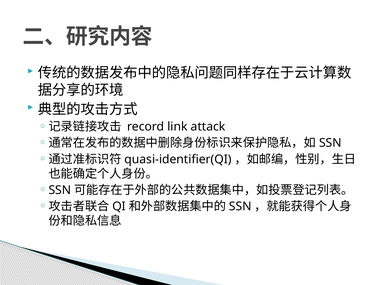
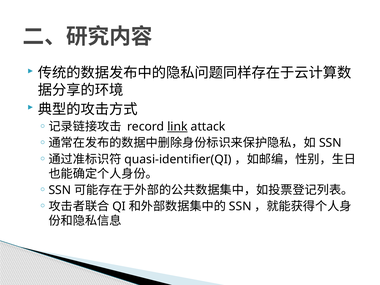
link underline: none -> present (177, 127)
